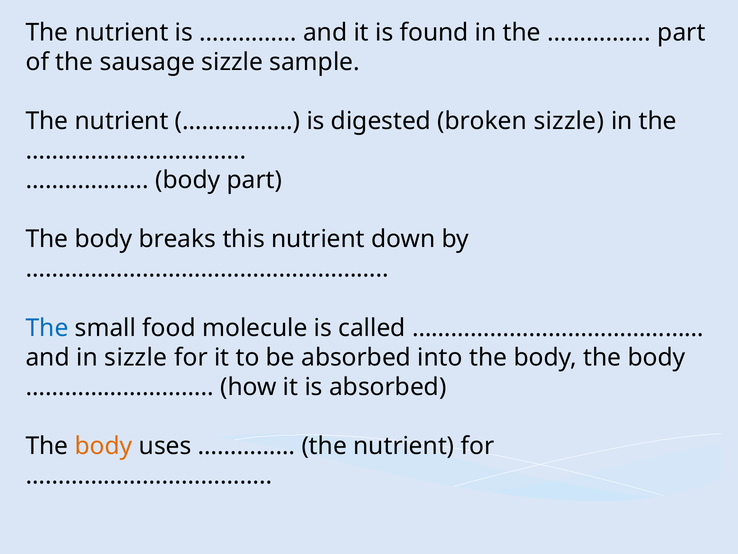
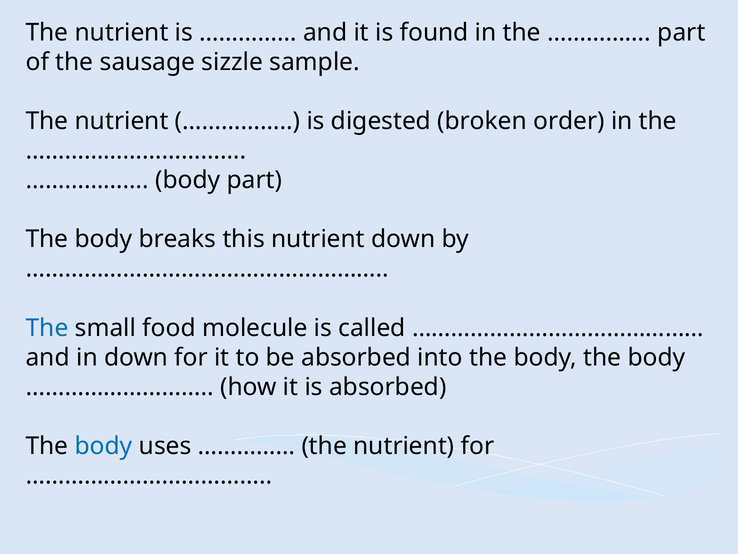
broken sizzle: sizzle -> order (569, 121)
in sizzle: sizzle -> down (136, 357)
body colour: orange -> blue (104, 446)
